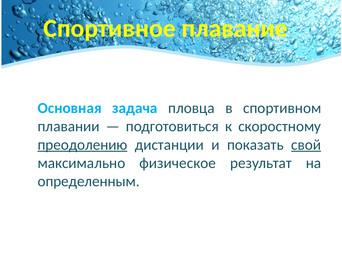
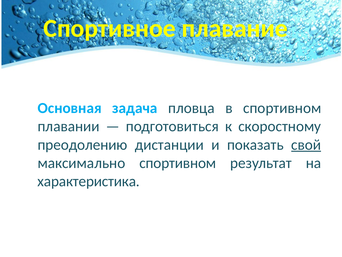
преодолению underline: present -> none (83, 144)
максимально физическое: физическое -> спортивном (178, 163)
определенным: определенным -> характеристика (89, 181)
